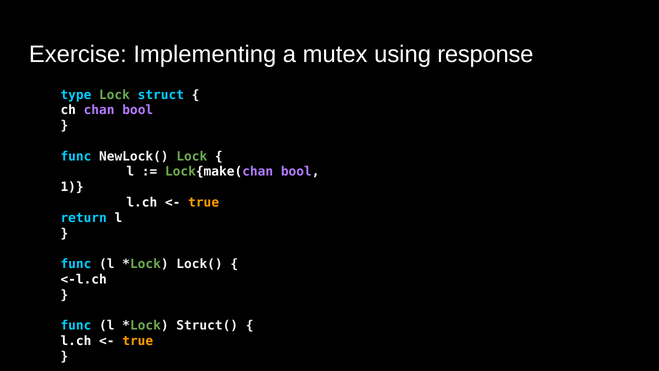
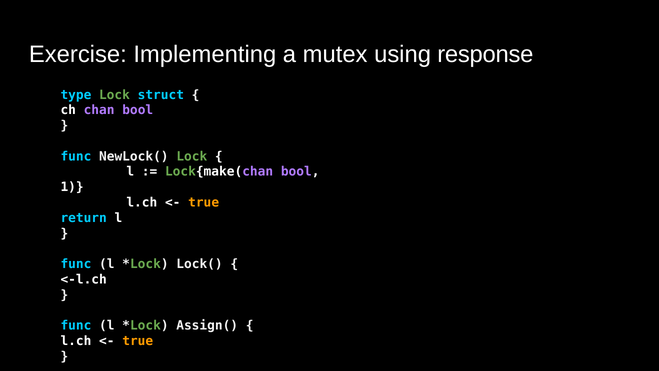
Struct(: Struct( -> Assign( (207, 325)
